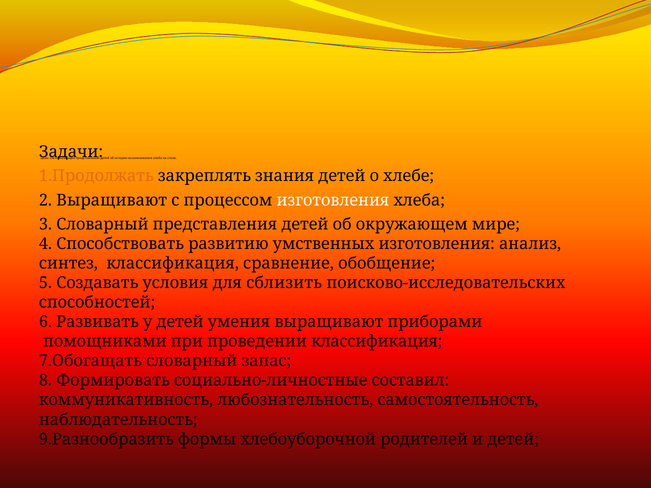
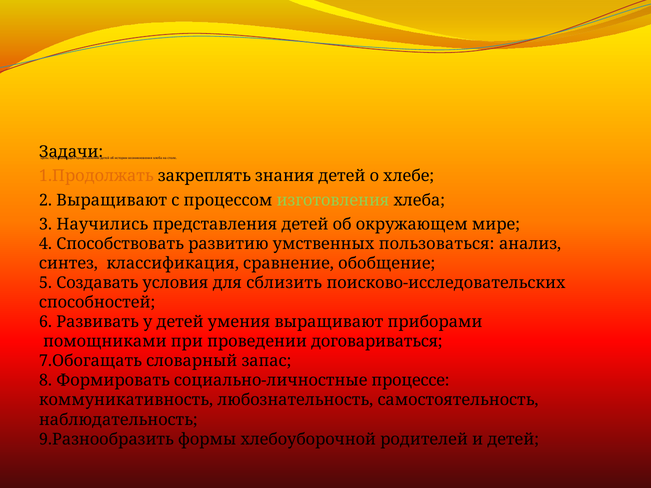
изготовления colour: white -> light green (333, 200)
3 Словарный: Словарный -> Научились (102, 225)
умственных изготовления: изготовления -> пользоваться (437, 244)
проведении классификация: классификация -> договариваться (377, 342)
составил: составил -> процессе (410, 381)
